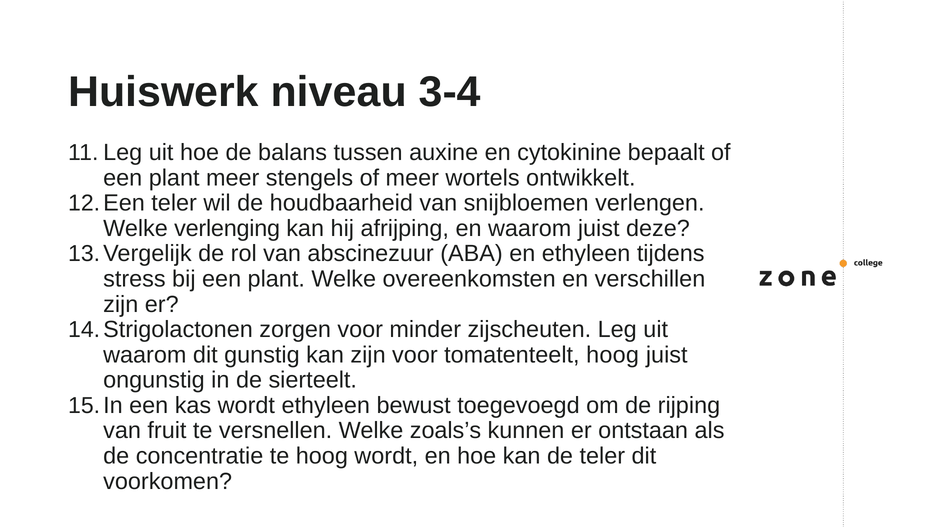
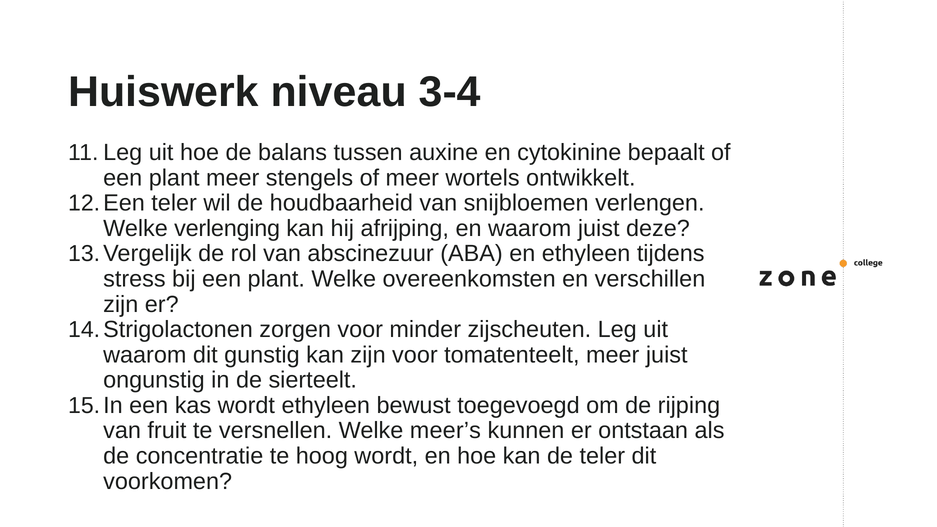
tomatenteelt hoog: hoog -> meer (613, 355)
zoals’s: zoals’s -> meer’s (445, 431)
